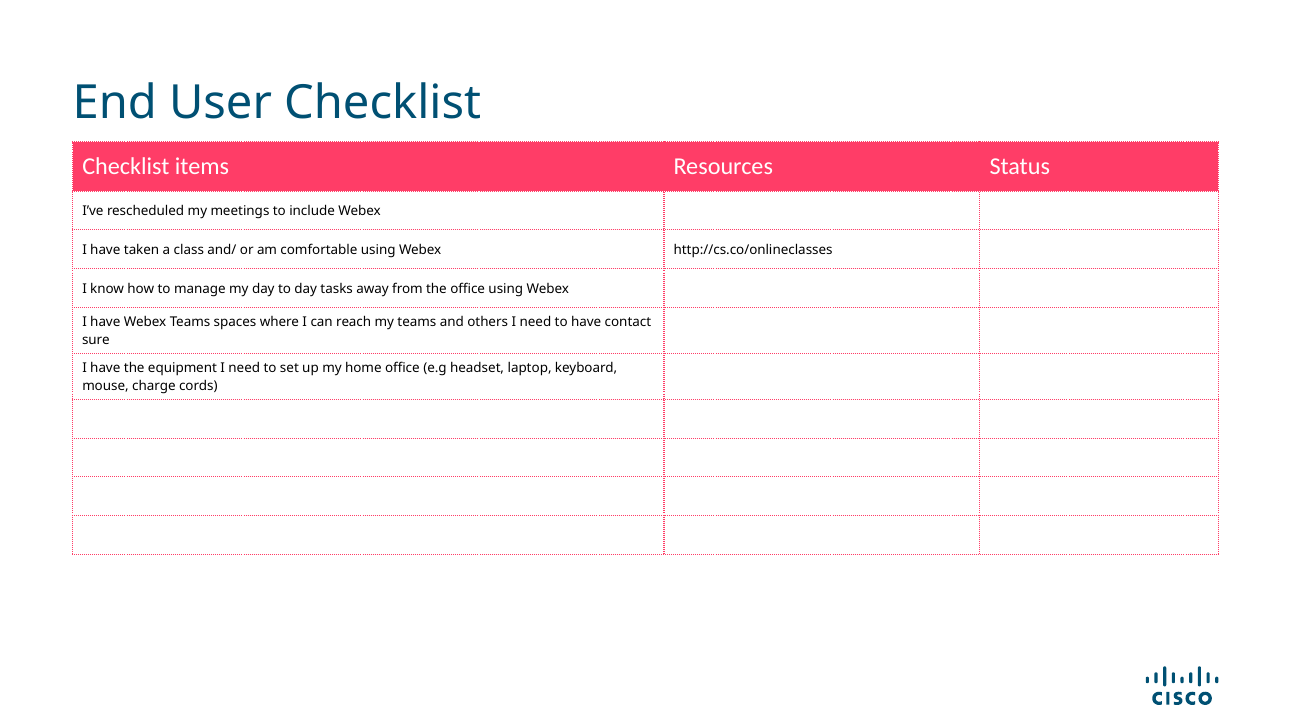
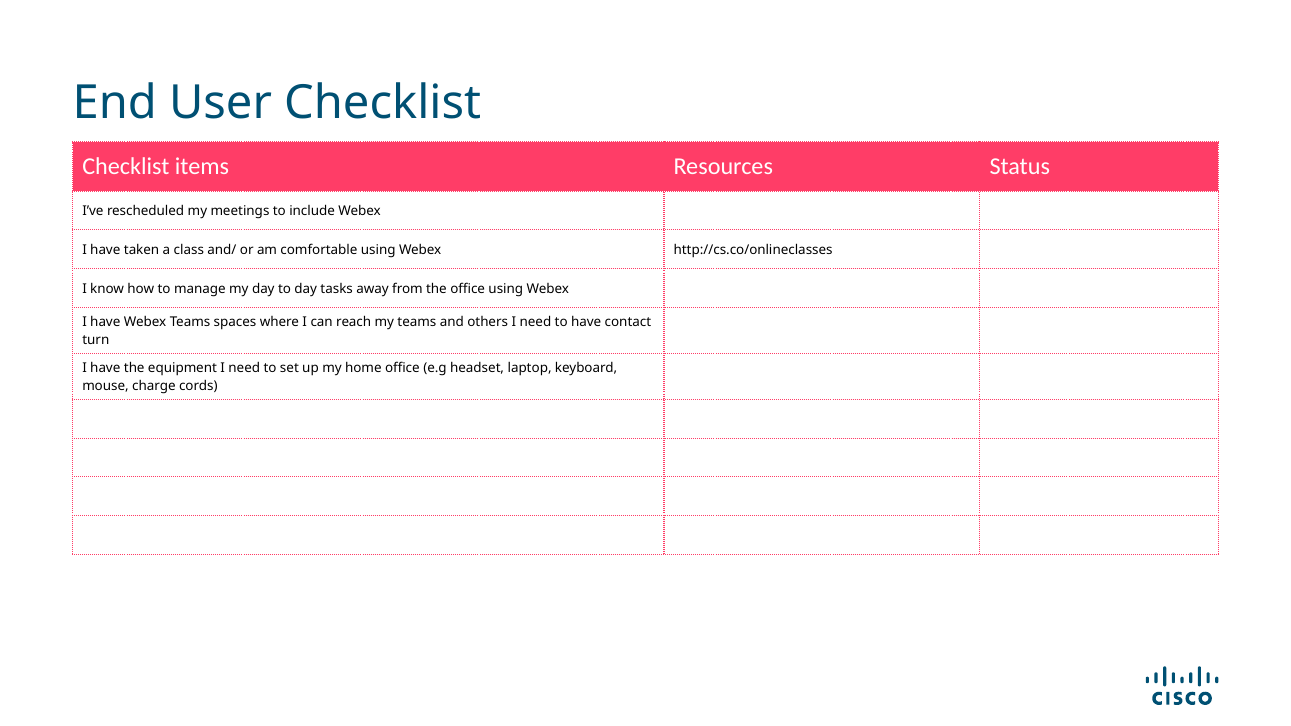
sure: sure -> turn (96, 340)
